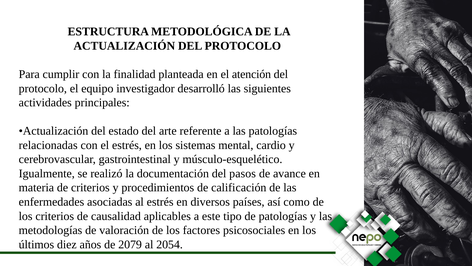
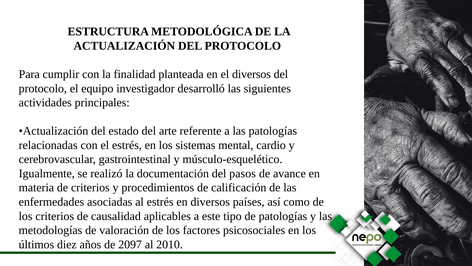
el atención: atención -> diversos (251, 74)
2079: 2079 -> 2097 (130, 244)
2054: 2054 -> 2010 (170, 244)
